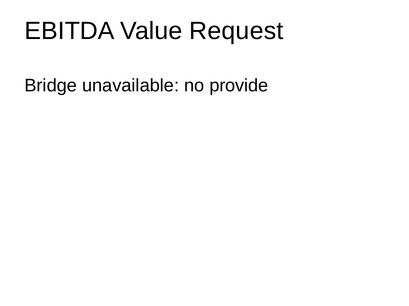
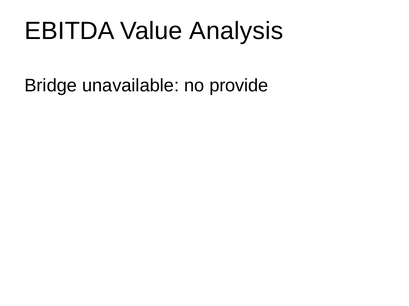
Request: Request -> Analysis (236, 31)
